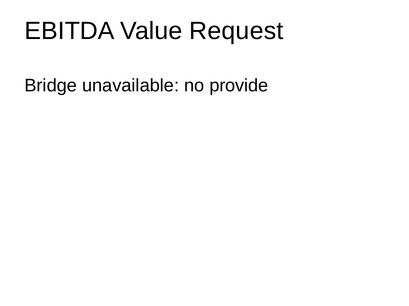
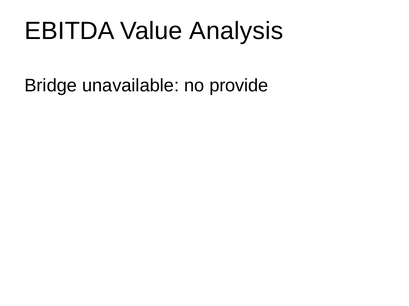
Request: Request -> Analysis (236, 31)
